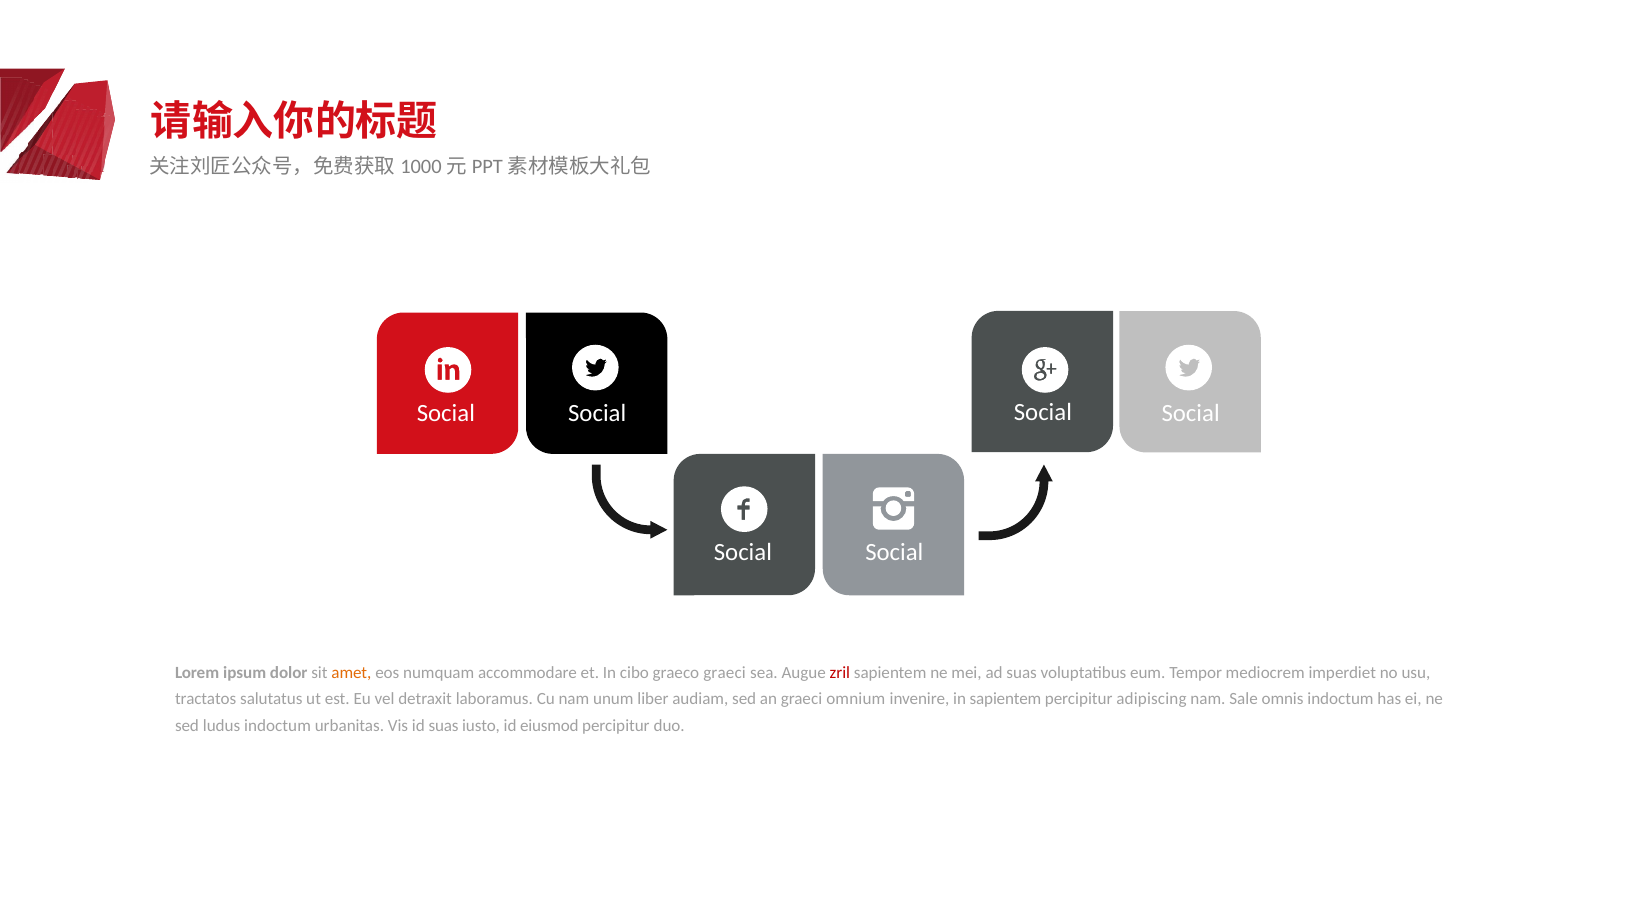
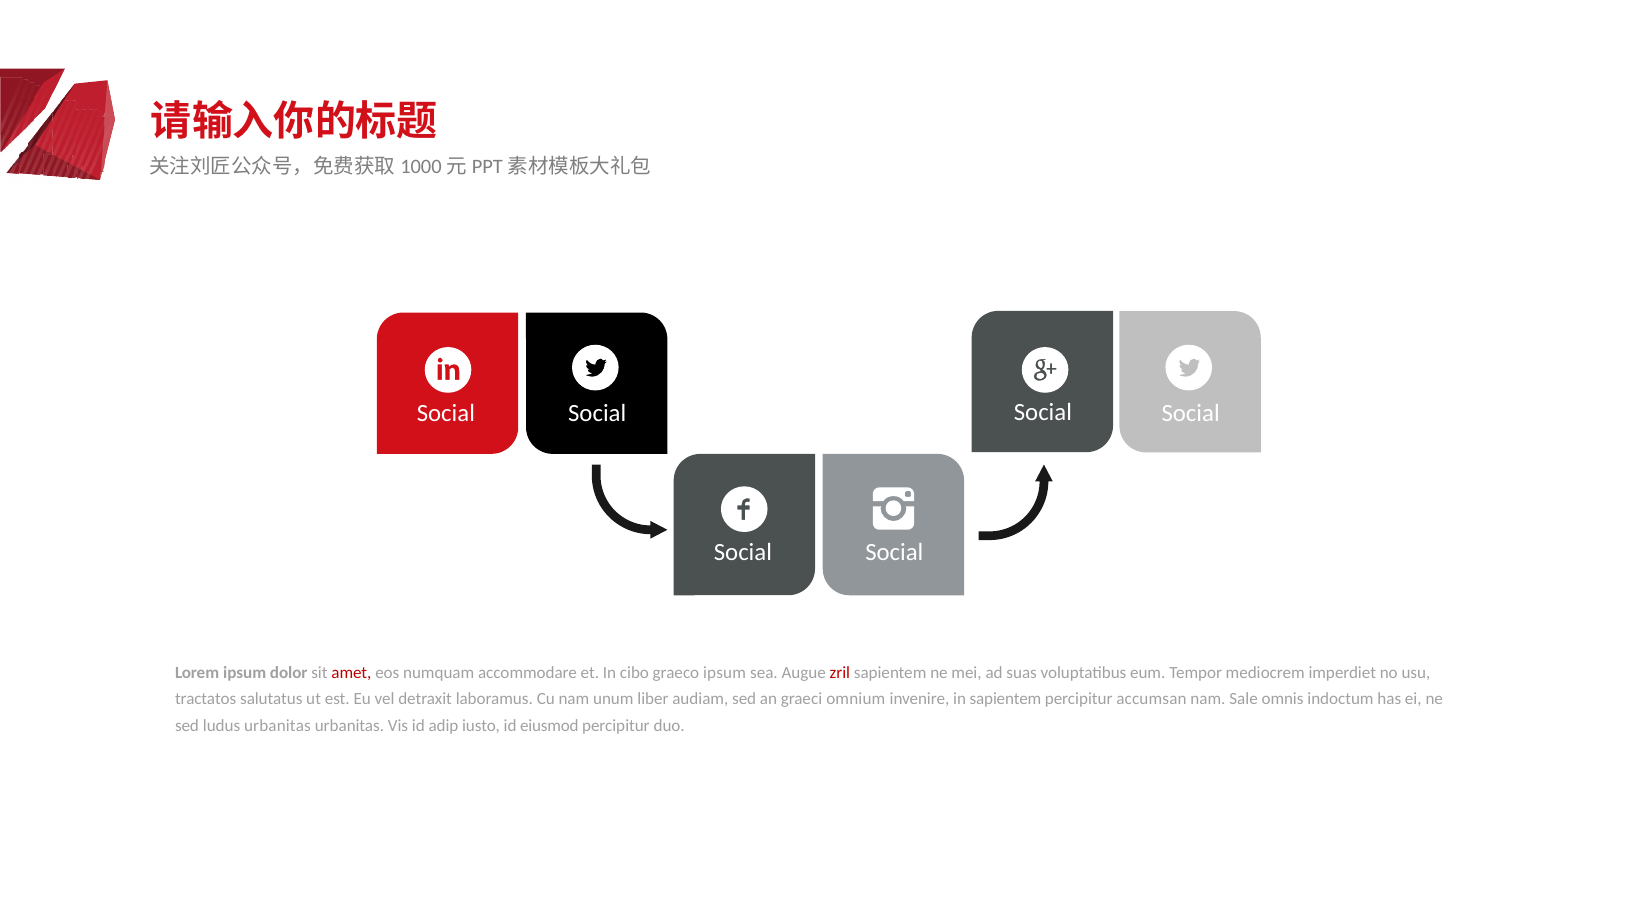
amet colour: orange -> red (351, 673)
graeco graeci: graeci -> ipsum (725, 673)
adipiscing: adipiscing -> accumsan (1151, 699)
ludus indoctum: indoctum -> urbanitas (277, 726)
id suas: suas -> adip (444, 726)
